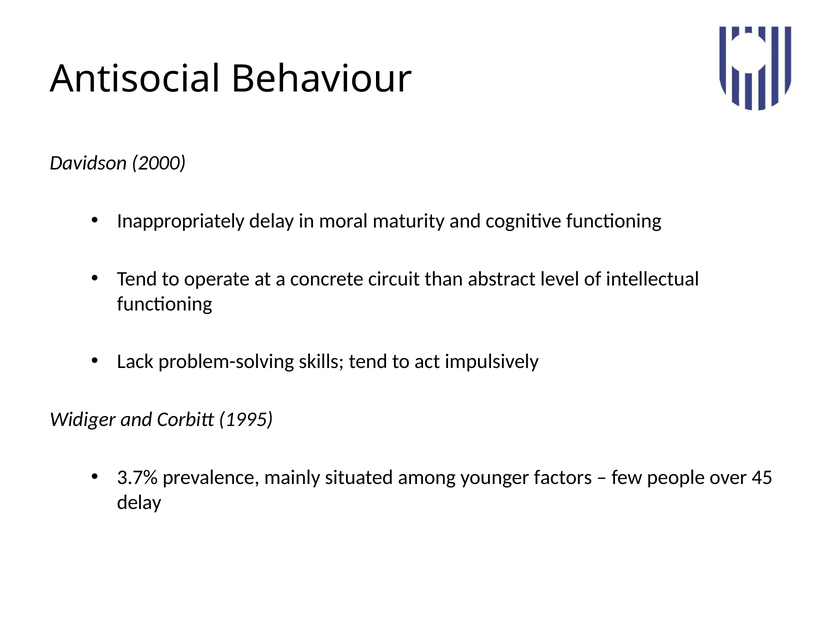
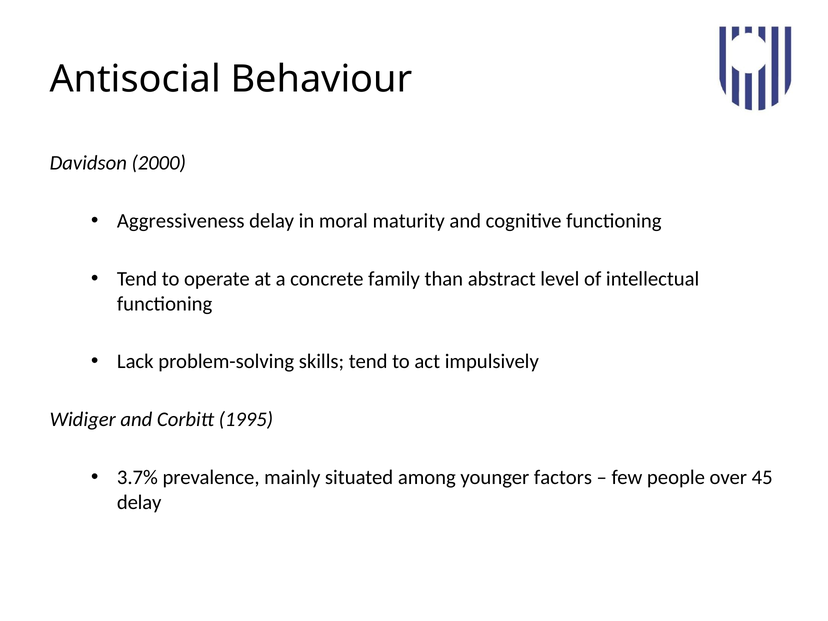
Inappropriately: Inappropriately -> Aggressiveness (181, 221)
circuit: circuit -> family (394, 279)
